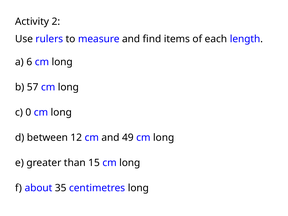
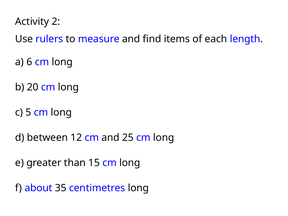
57: 57 -> 20 (33, 87)
0: 0 -> 5 (28, 112)
49: 49 -> 25 (128, 137)
